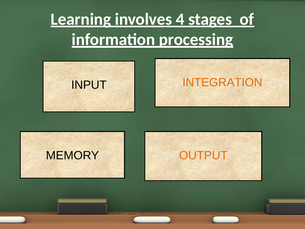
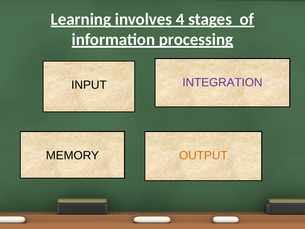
INTEGRATION colour: orange -> purple (222, 82)
